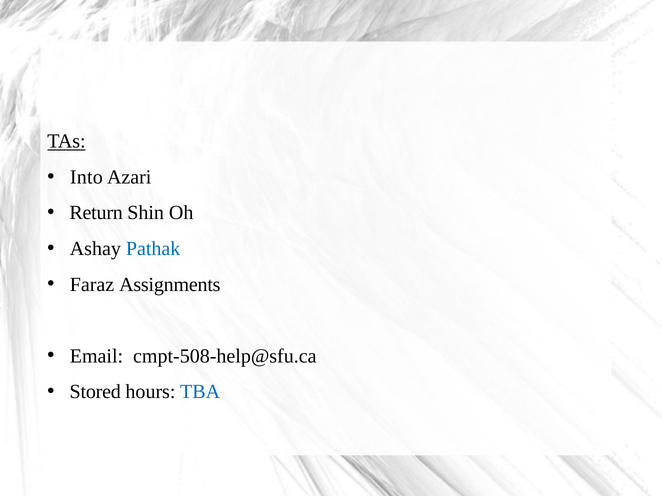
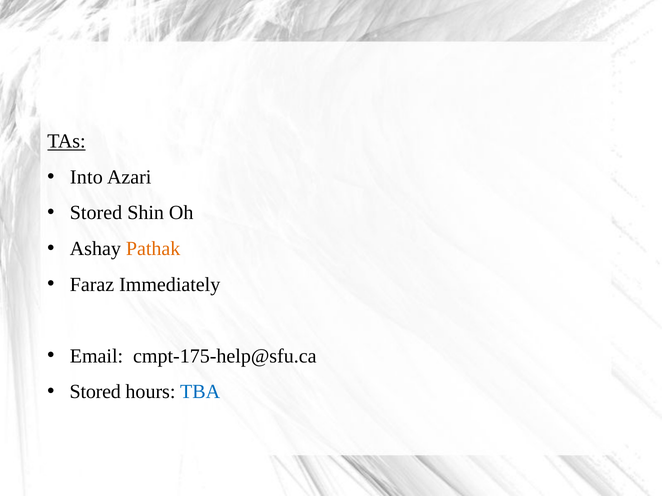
Return: Return -> Stored (96, 213)
Pathak colour: blue -> orange (153, 249)
Assignments: Assignments -> Immediately (170, 285)
cmpt-508-help@sfu.ca: cmpt-508-help@sfu.ca -> cmpt-175-help@sfu.ca (225, 356)
